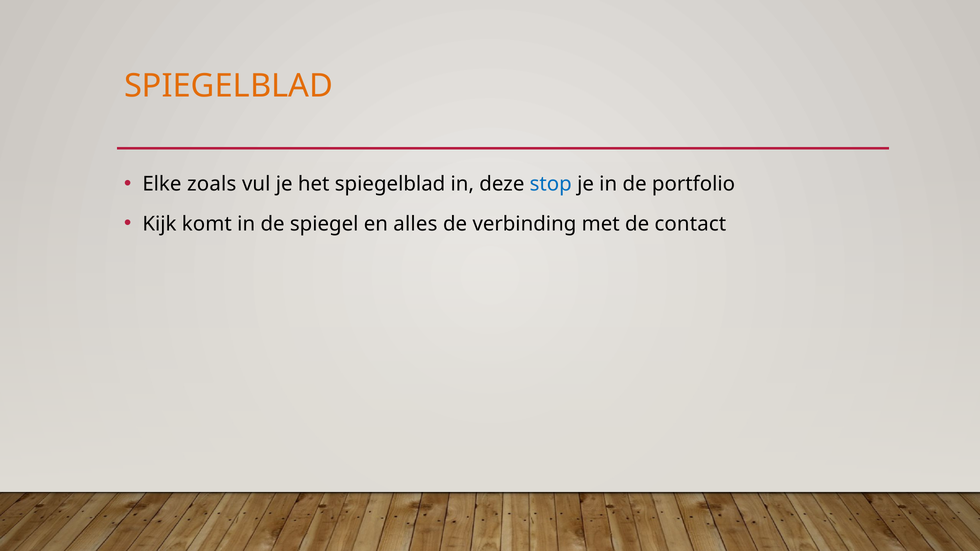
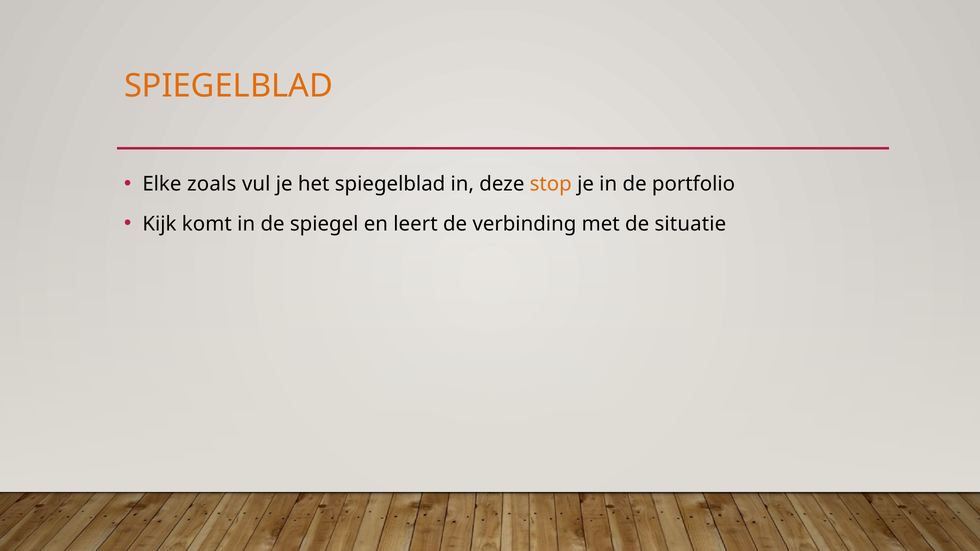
stop colour: blue -> orange (551, 184)
alles: alles -> leert (415, 224)
contact: contact -> situatie (690, 224)
